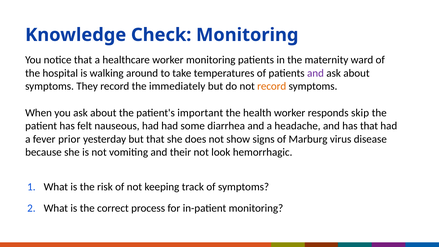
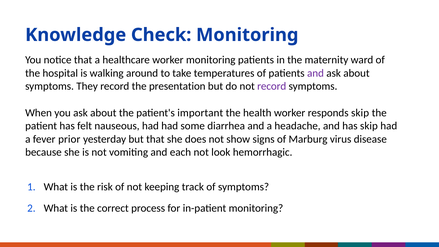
immediately: immediately -> presentation (177, 86)
record colour: orange -> purple (272, 86)
has that: that -> skip (369, 126)
their: their -> each (180, 152)
